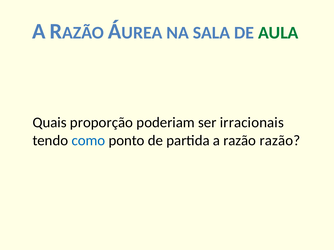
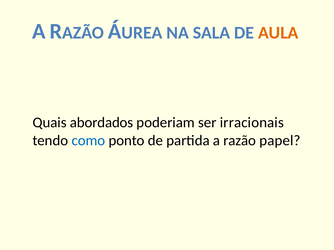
AULA colour: green -> orange (278, 33)
proporção: proporção -> abordados (102, 123)
razão razão: razão -> papel (280, 141)
